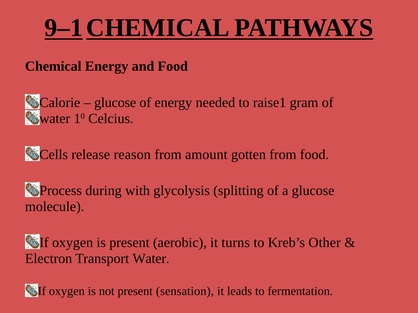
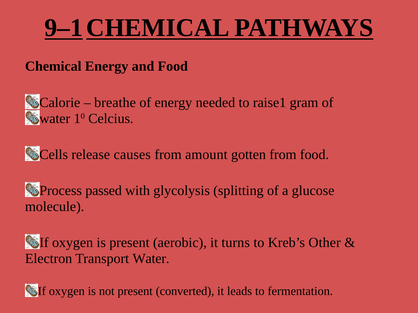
glucose: glucose -> breathe (115, 103)
reason: reason -> causes (132, 155)
during: during -> passed (104, 191)
sensation: sensation -> converted (185, 292)
